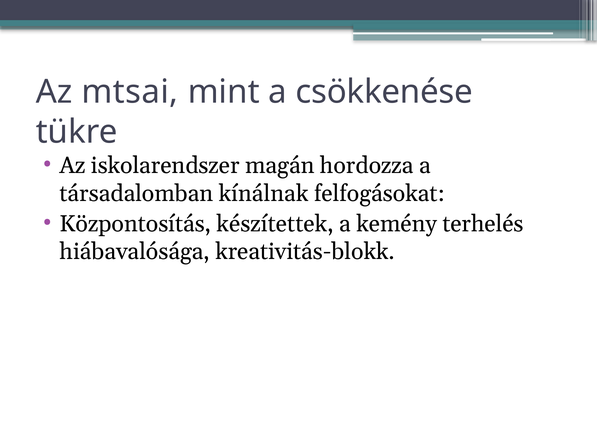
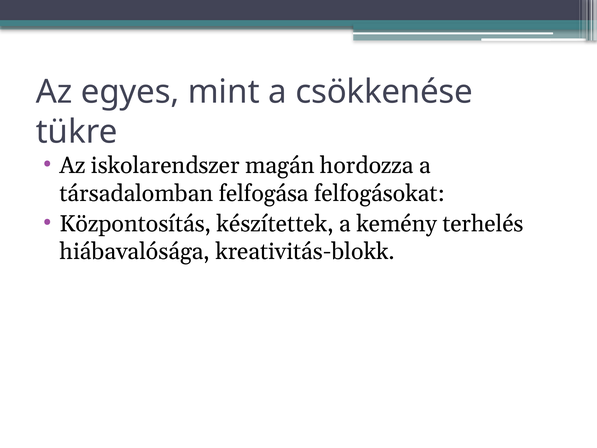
mtsai: mtsai -> egyes (130, 92)
kínálnak: kínálnak -> felfogása (264, 193)
